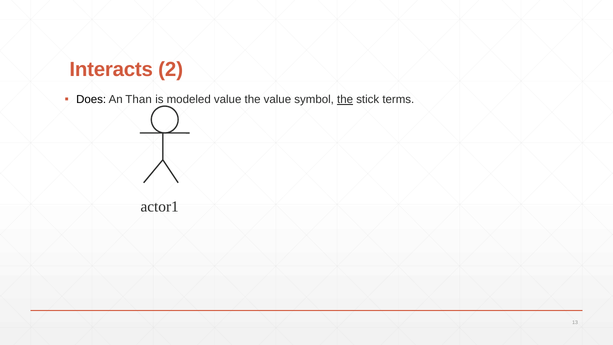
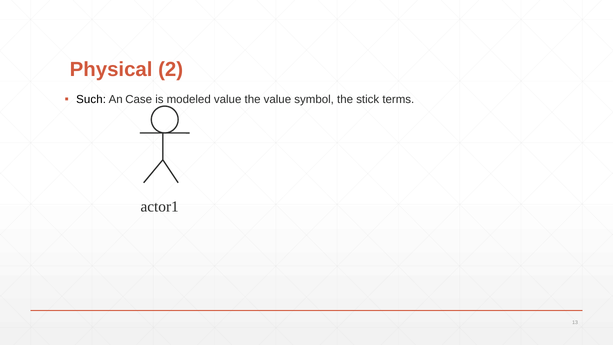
Interacts: Interacts -> Physical (111, 69)
Does: Does -> Such (91, 99)
Than: Than -> Case (139, 99)
the underline: present -> none (345, 99)
